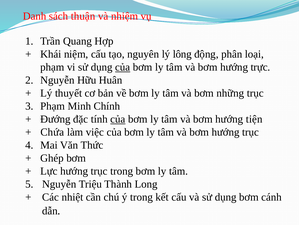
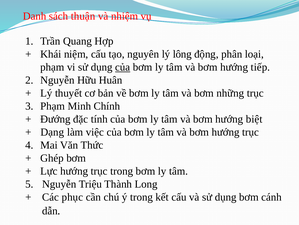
trực: trực -> tiếp (260, 67)
của underline: present -> none (118, 119)
tiện: tiện -> biệt (254, 119)
Chứa: Chứa -> Dạng (52, 132)
nhiệt: nhiệt -> phục (72, 196)
